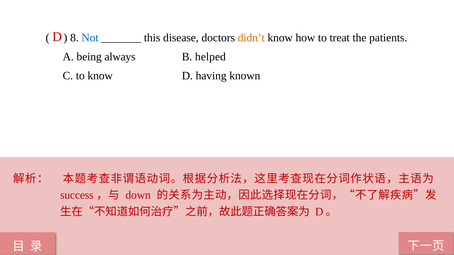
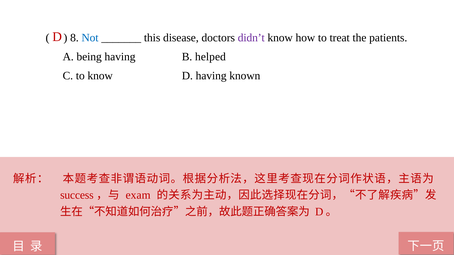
didn’t colour: orange -> purple (251, 38)
being always: always -> having (120, 57)
down: down -> exam (138, 195)
